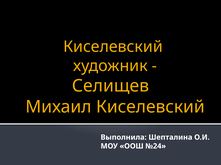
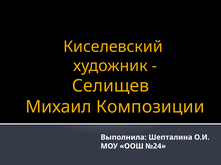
Михаил Киселевский: Киселевский -> Композиции (150, 107)
